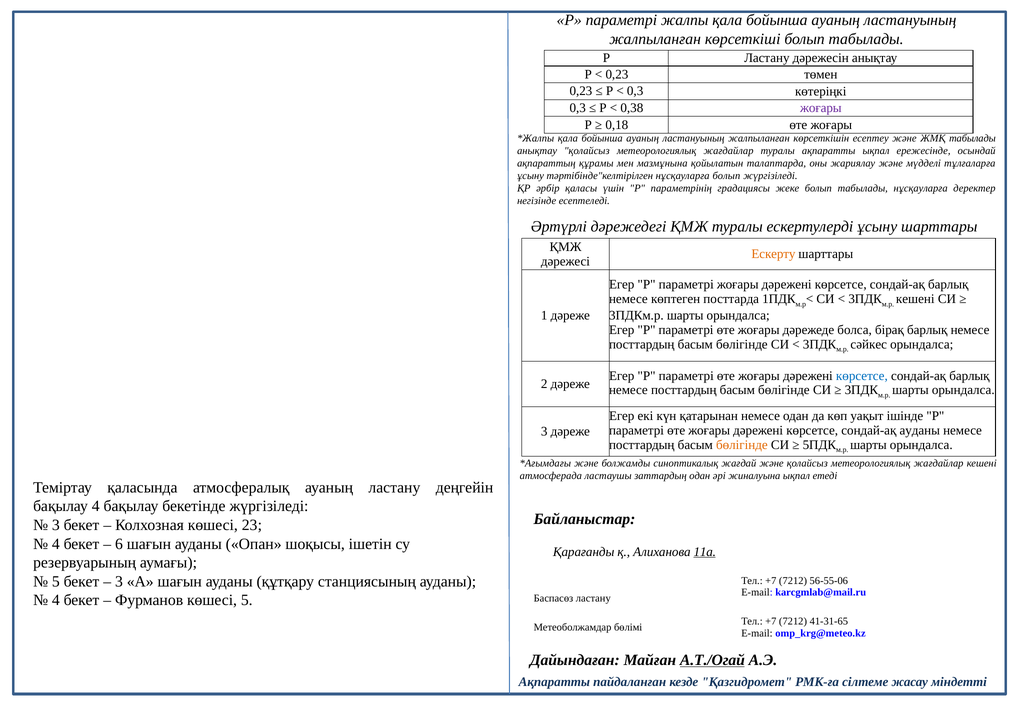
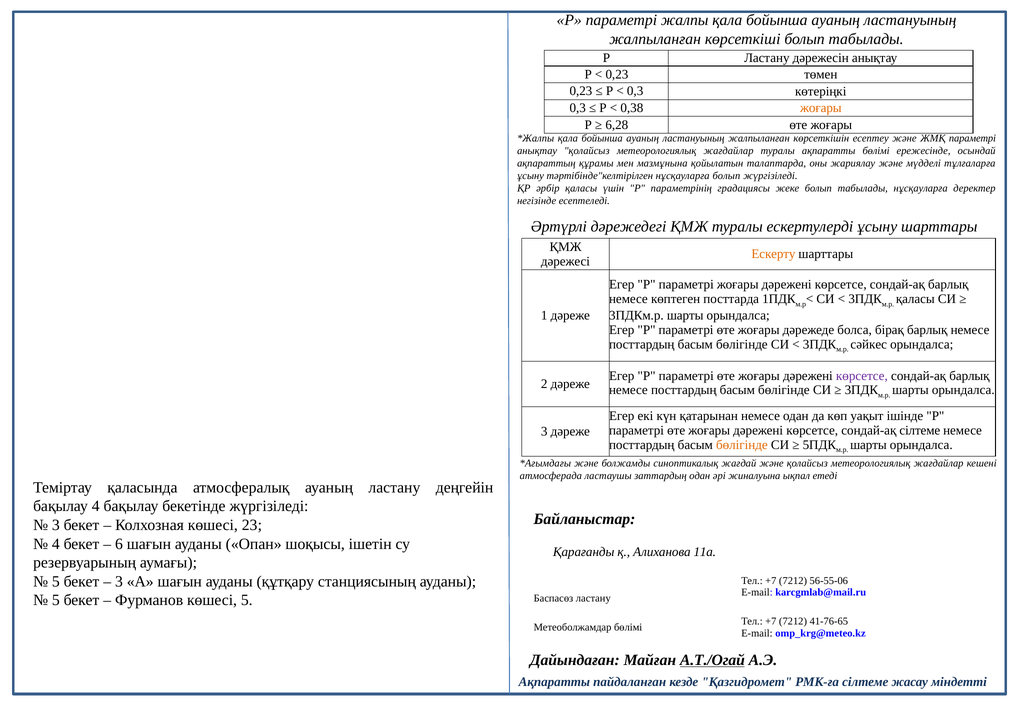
жоғары colour: purple -> orange (821, 108)
0,18: 0,18 -> 6,28 (617, 125)
ЖМҚ табылады: табылады -> параметрі (972, 138)
ақпаратты ықпал: ықпал -> бөлімі (876, 150)
кешені: кешені -> қаласы (915, 299)
көрсетсе colour: blue -> purple (862, 375)
сондай-ақ ауданы: ауданы -> сілтеме (920, 430)
11а underline: present -> none (705, 551)
4: 4 -> 5 (56, 600)
41-31-65: 41-31-65 -> 41-76-65 (829, 621)
